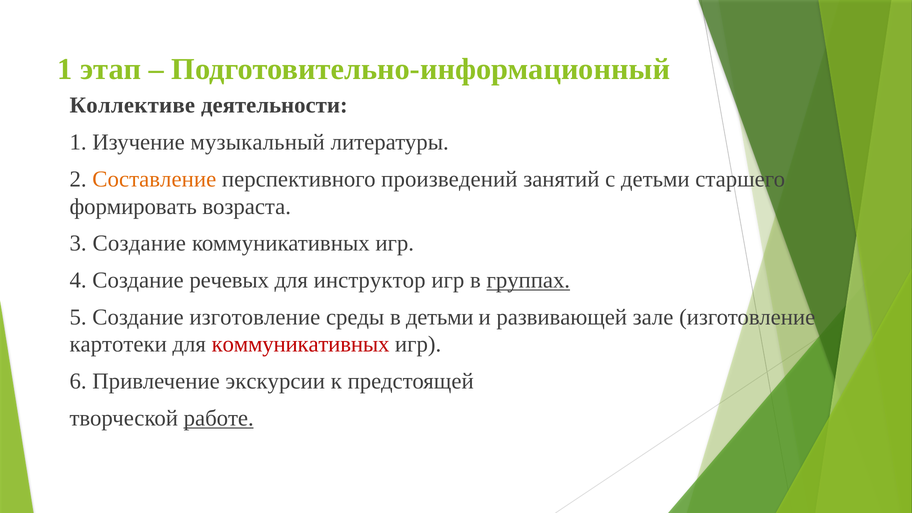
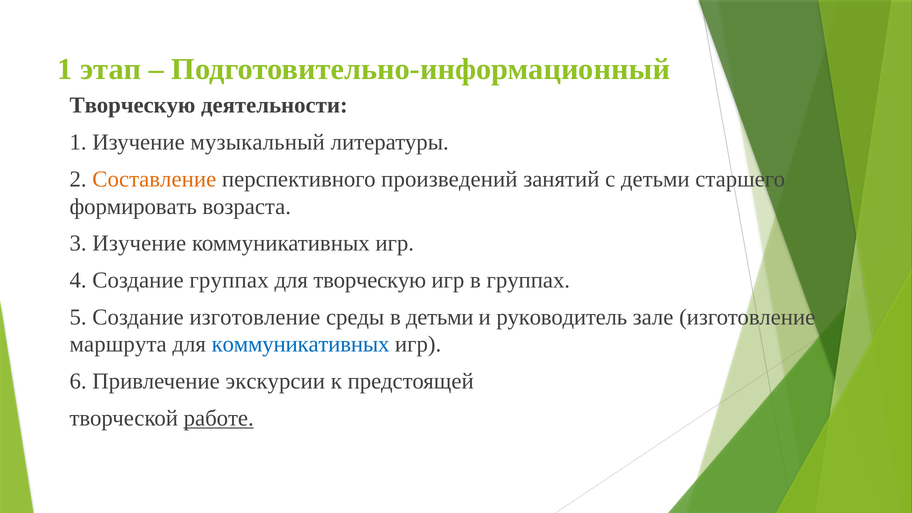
Коллективе: Коллективе -> Творческую (132, 105)
3 Создание: Создание -> Изучение (139, 243)
Создание речевых: речевых -> группах (229, 280)
для инструктор: инструктор -> творческую (370, 280)
группах underline: present -> none (528, 280)
развивающей: развивающей -> руководитель (562, 317)
картотеки: картотеки -> маршрута (118, 344)
коммуникативных colour: red -> blue (301, 344)
